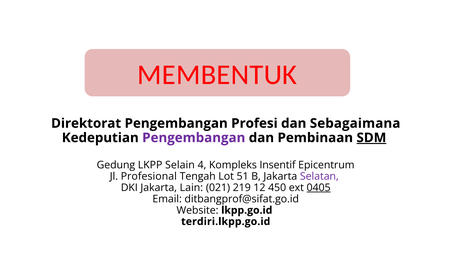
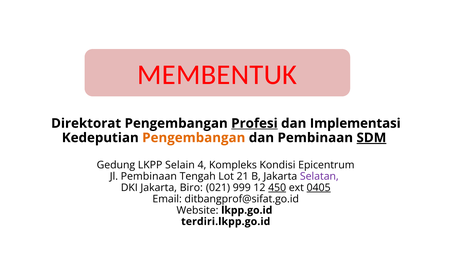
Profesi underline: none -> present (254, 123)
Sebagaimana: Sebagaimana -> Implementasi (355, 123)
Pengembangan colour: purple -> orange (194, 138)
Insentif: Insentif -> Kondisi (277, 165)
Jl Profesional: Profesional -> Pembinaan (149, 176)
51: 51 -> 21 (243, 176)
Lain: Lain -> Biro (191, 188)
219: 219 -> 999 (242, 188)
450 underline: none -> present (277, 188)
